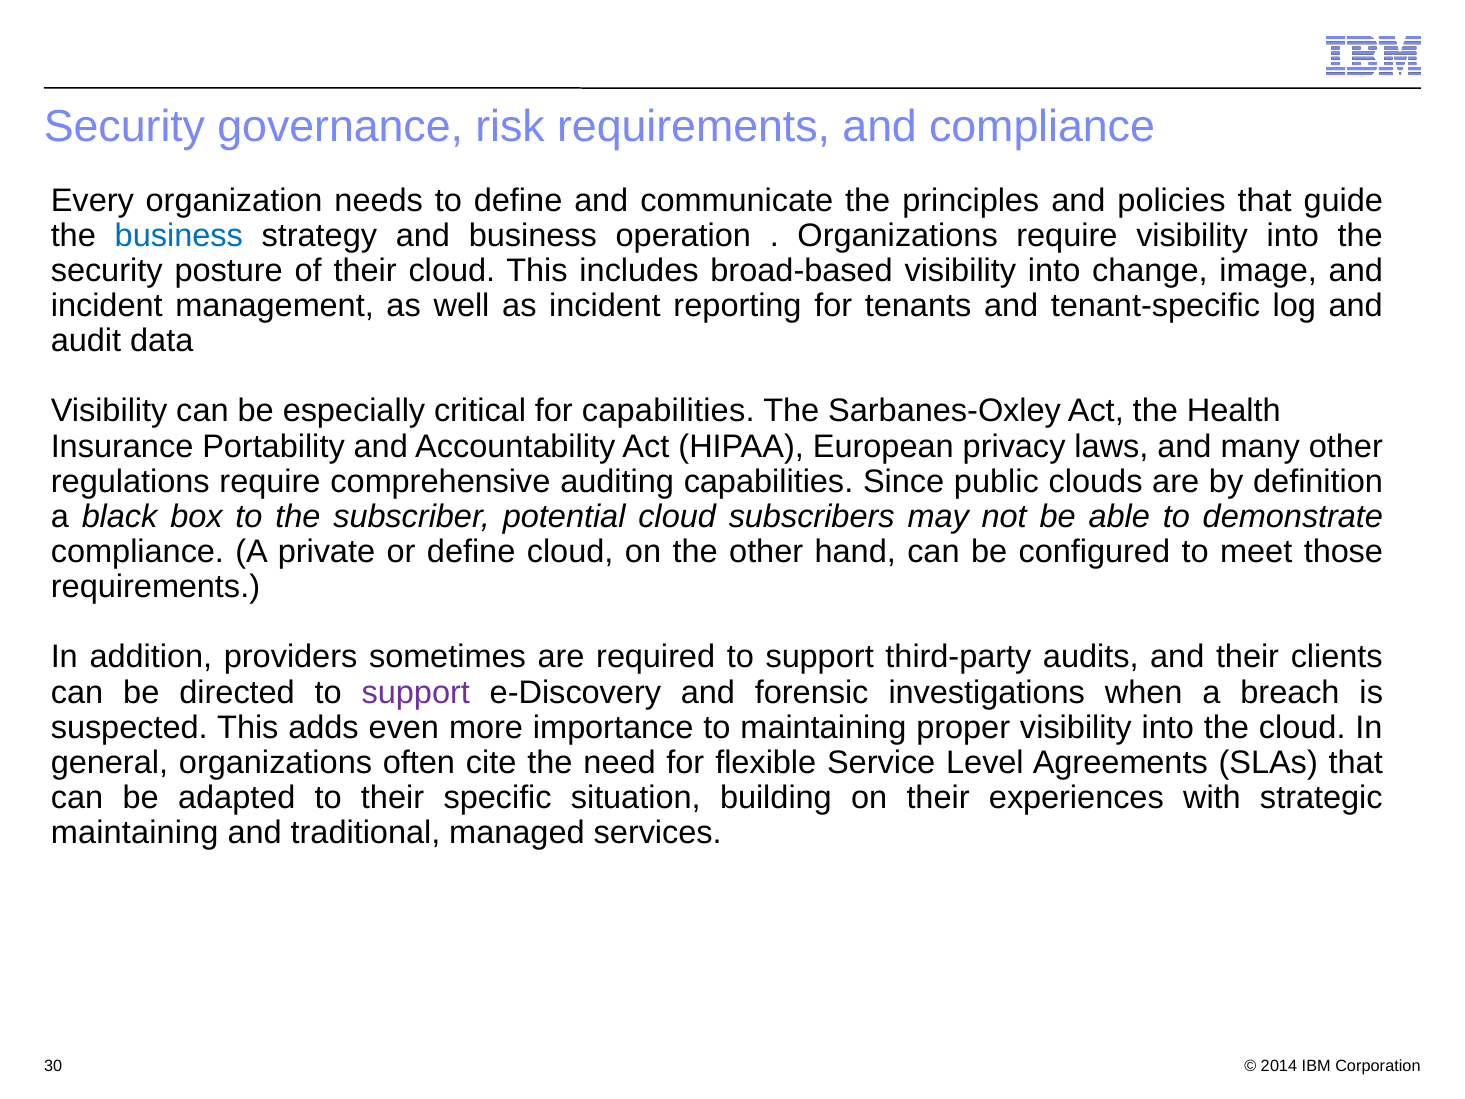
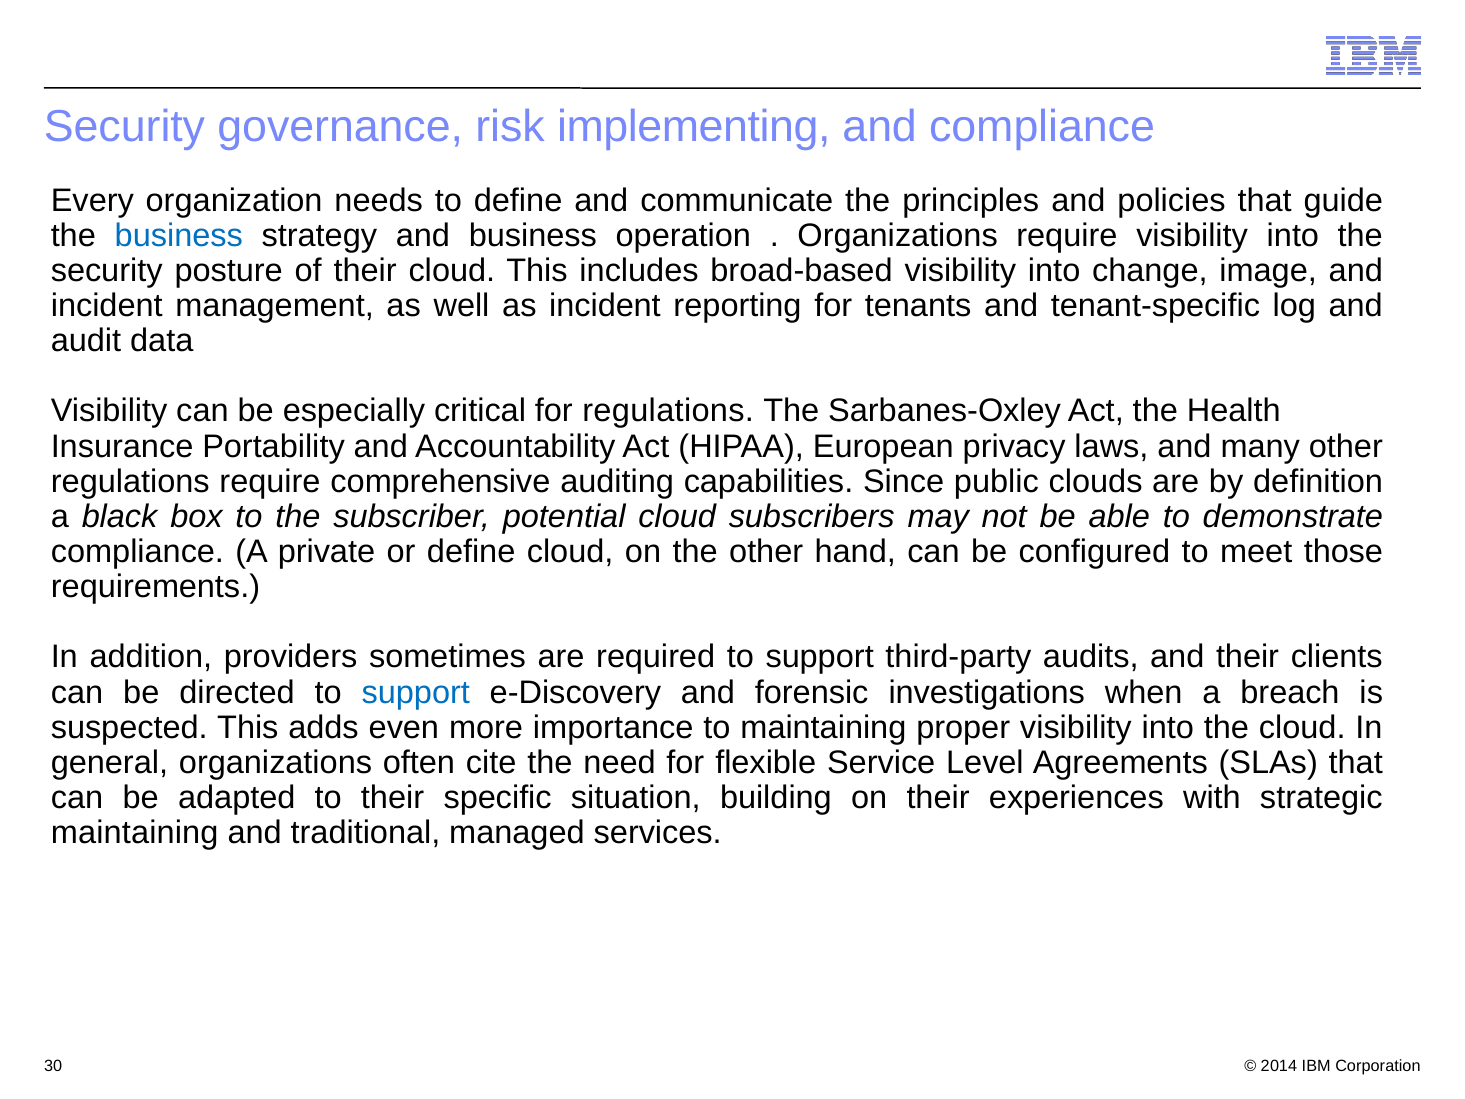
risk requirements: requirements -> implementing (694, 126)
for capabilities: capabilities -> regulations (668, 411)
support colour: purple -> blue (416, 692)
